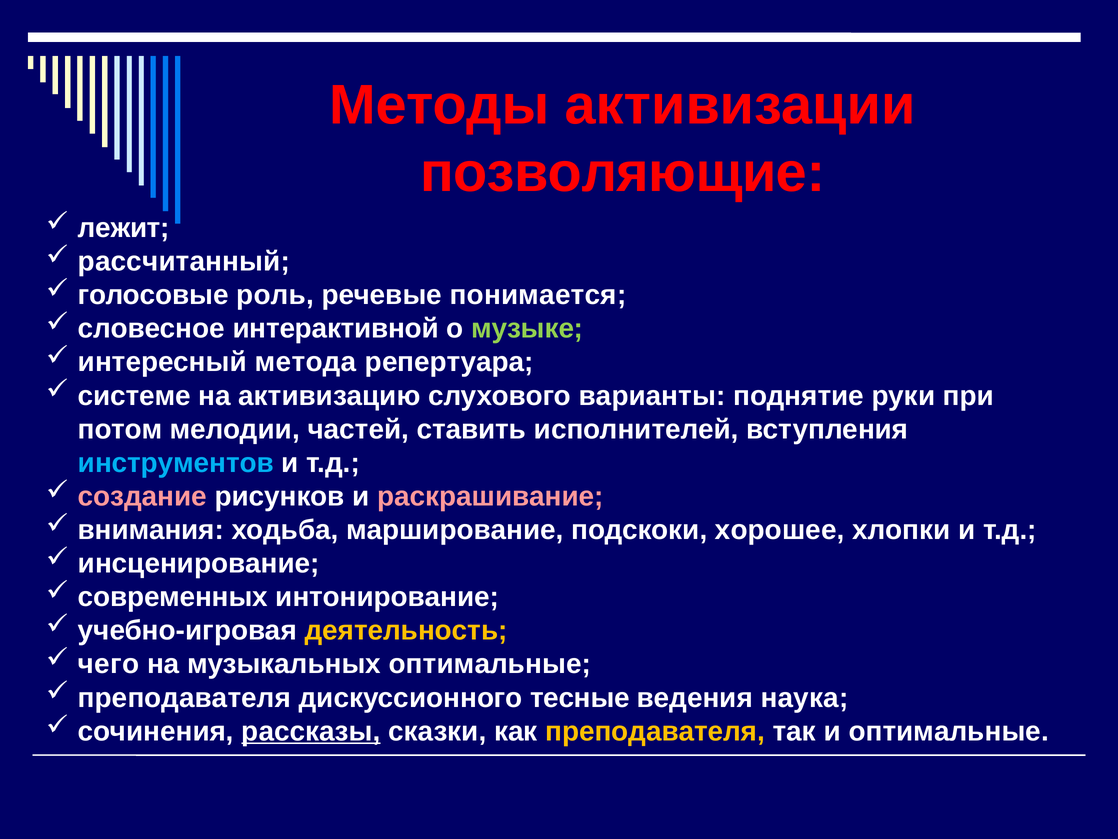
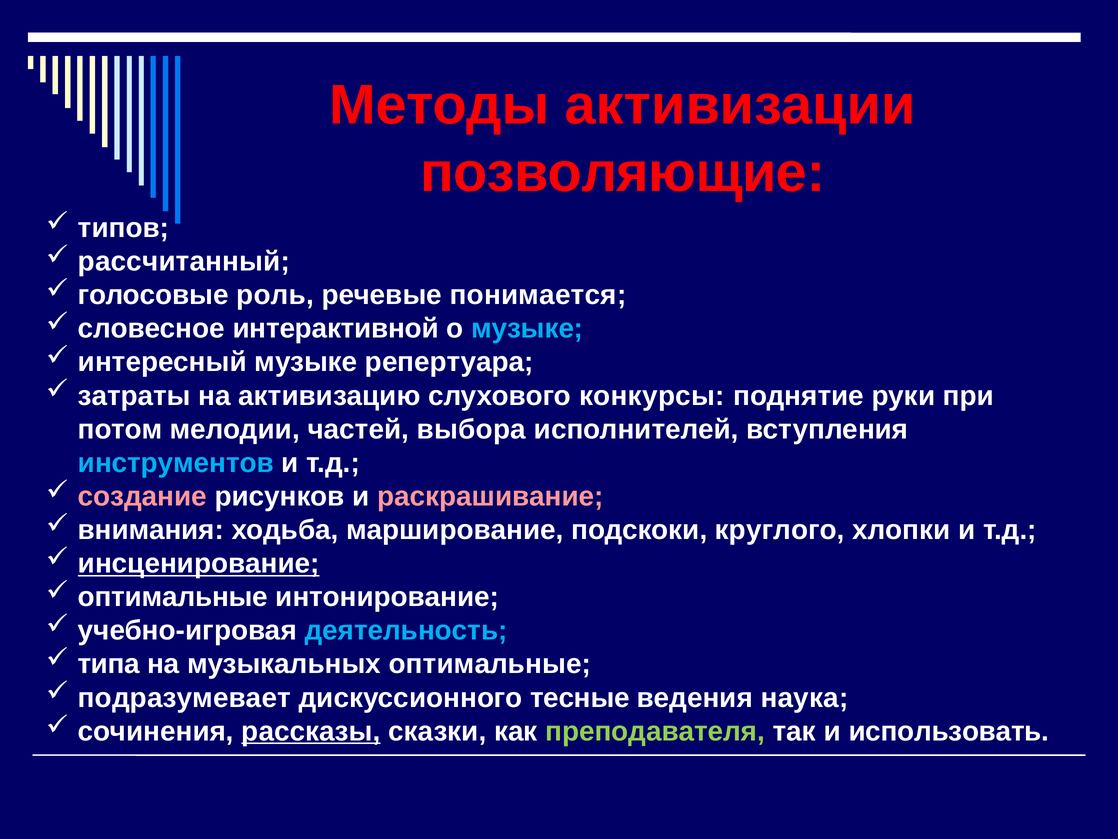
лежит: лежит -> типов (124, 228)
музыке colour: light green -> light blue (527, 328)
интересный метода: метода -> музыке (306, 362)
системе: системе -> затраты (134, 396)
варианты: варианты -> конкурсы (652, 396)
ставить: ставить -> выбора (471, 429)
хорошее: хорошее -> круглого (780, 530)
инсценирование underline: none -> present (199, 563)
современных: современных -> оптимальные (173, 597)
деятельность colour: yellow -> light blue (406, 630)
чего: чего -> типа (109, 664)
преподавателя: преподавателя -> подразумевает (184, 697)
преподавателя colour: yellow -> light green (655, 731)
и оптимальные: оптимальные -> использовать (949, 731)
